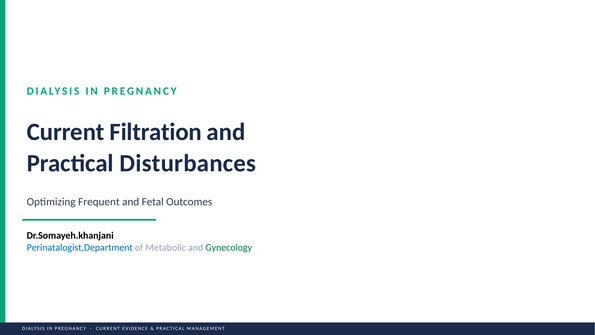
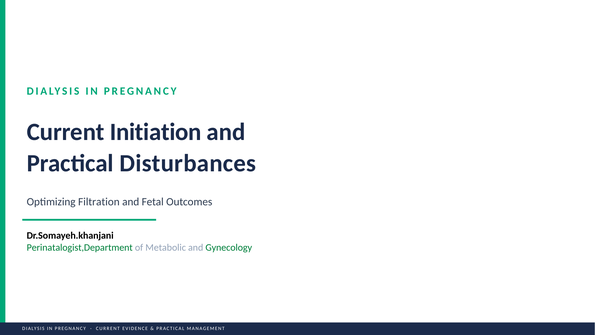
Filtration: Filtration -> Initiation (156, 132)
Frequent: Frequent -> Filtration (99, 202)
Perinatalogist,Department colour: blue -> green (80, 247)
